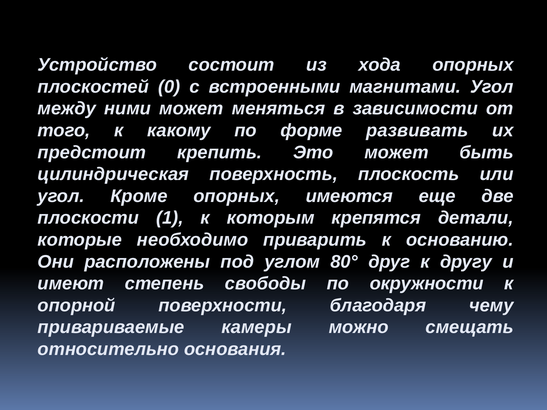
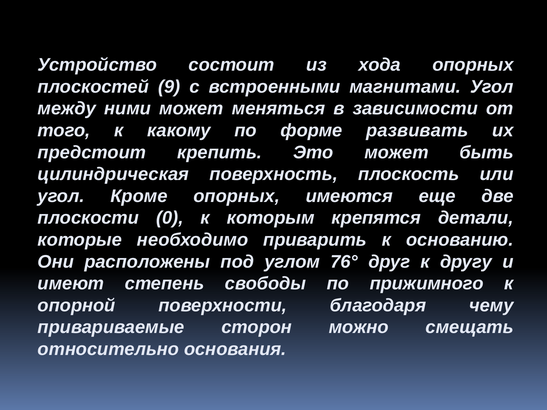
0: 0 -> 9 (169, 87)
1: 1 -> 0 (170, 218)
80°: 80° -> 76° (344, 262)
окружности: окружности -> прижимного (427, 284)
камеры: камеры -> сторон (257, 328)
